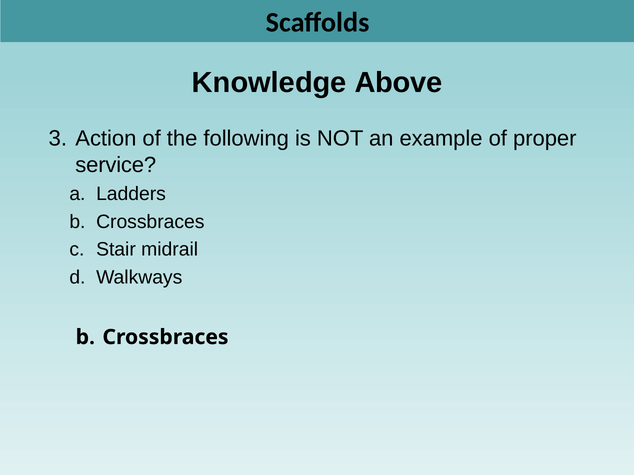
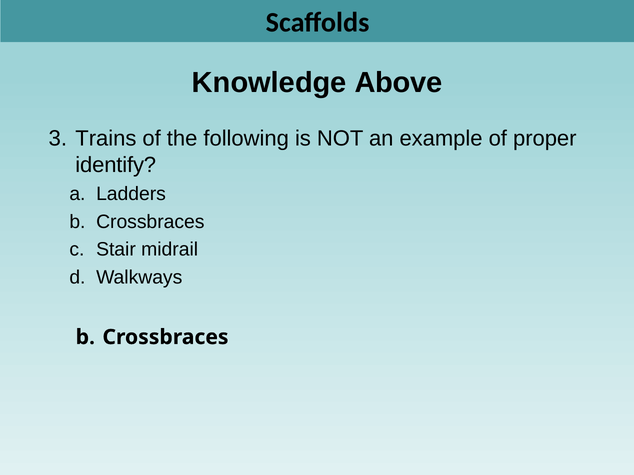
Action: Action -> Trains (106, 139)
service: service -> identify (116, 165)
